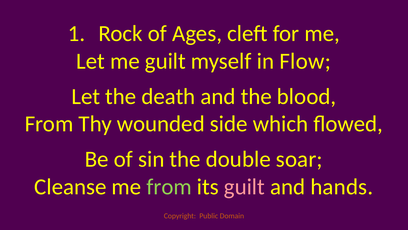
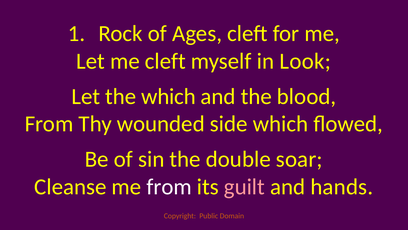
me guilt: guilt -> cleft (165, 61)
Flow: Flow -> Look (305, 61)
the death: death -> which (168, 96)
from colour: light green -> white (169, 186)
